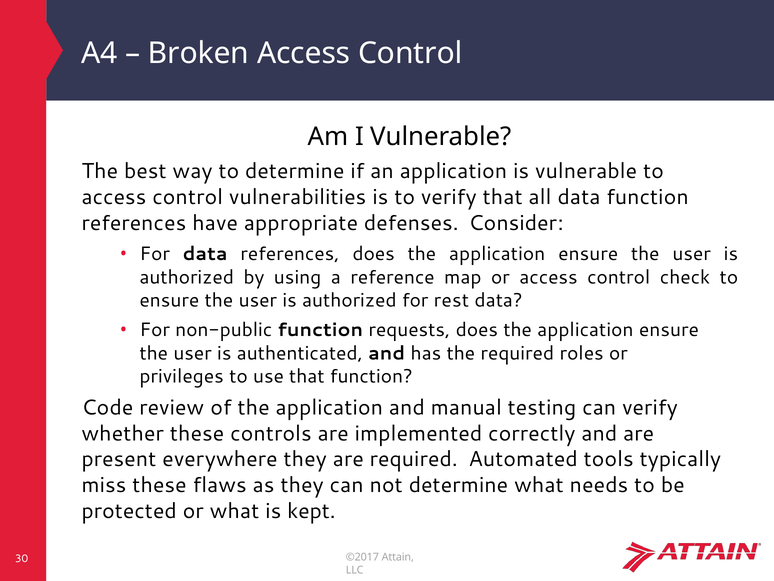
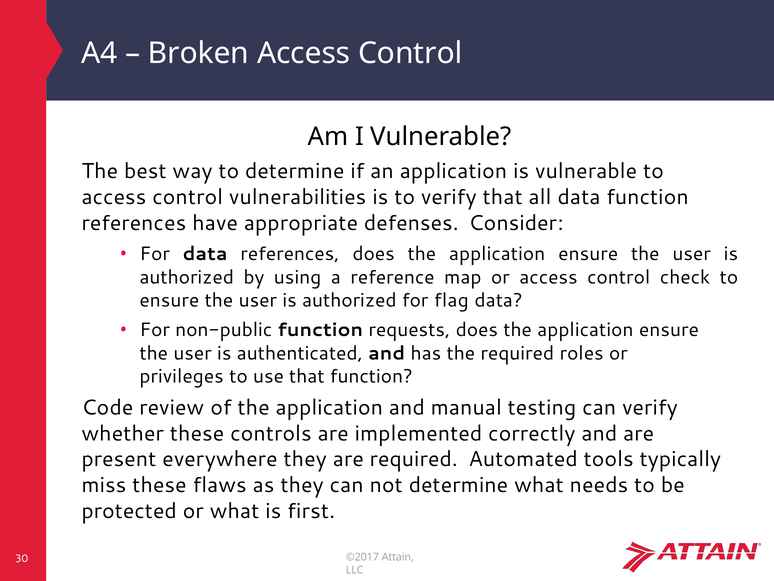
rest: rest -> flag (451, 300)
kept: kept -> first (311, 510)
